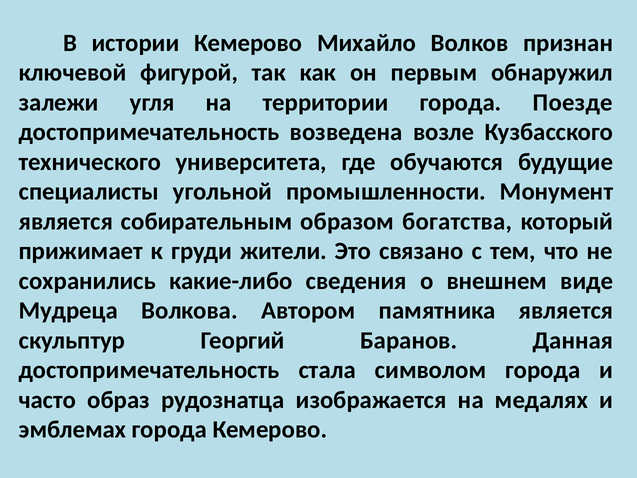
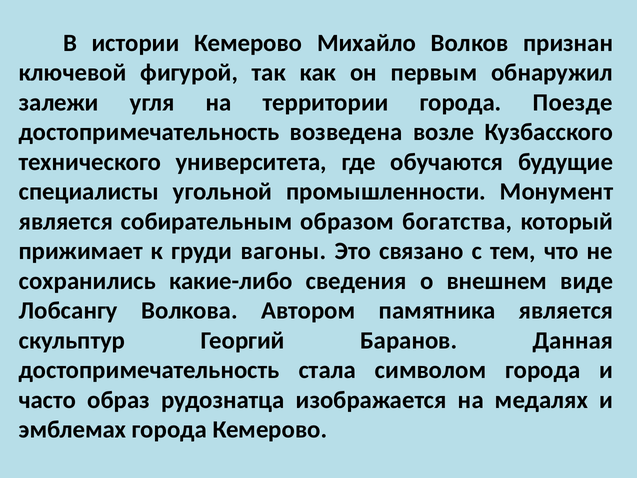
жители: жители -> вагоны (283, 251)
Мудреца: Мудреца -> Лобсангу (68, 311)
